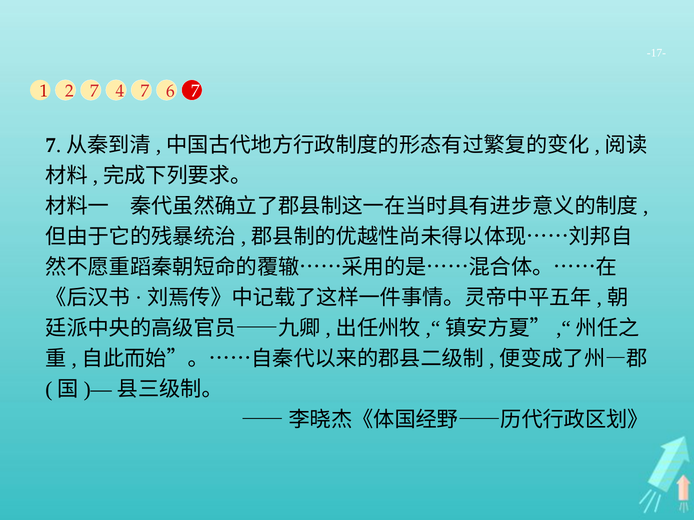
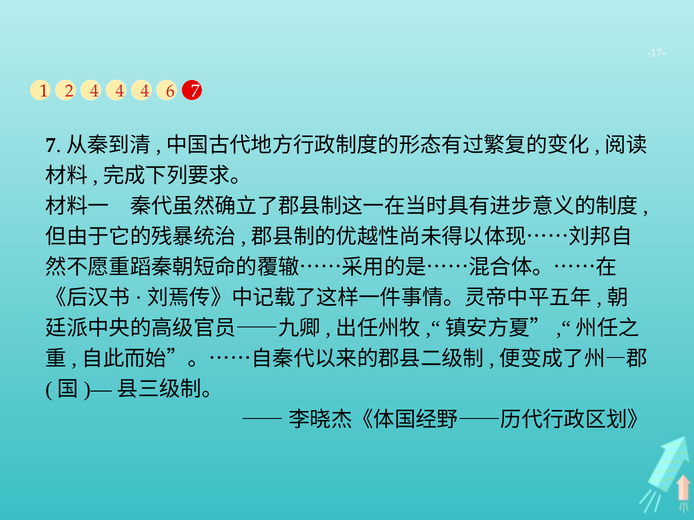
2 7: 7 -> 4 (95, 91)
7: 7 -> 4 (145, 91)
